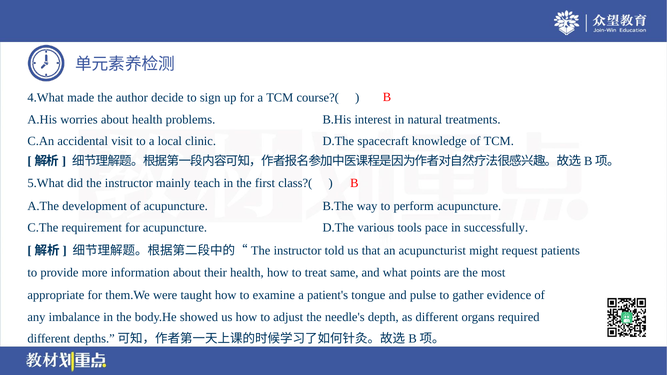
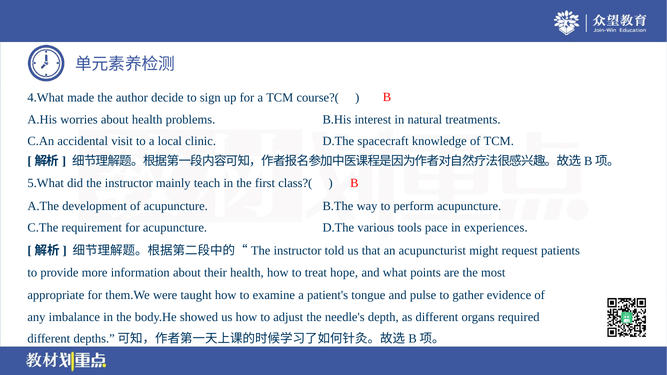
successfully: successfully -> experiences (496, 228)
same: same -> hope (344, 273)
